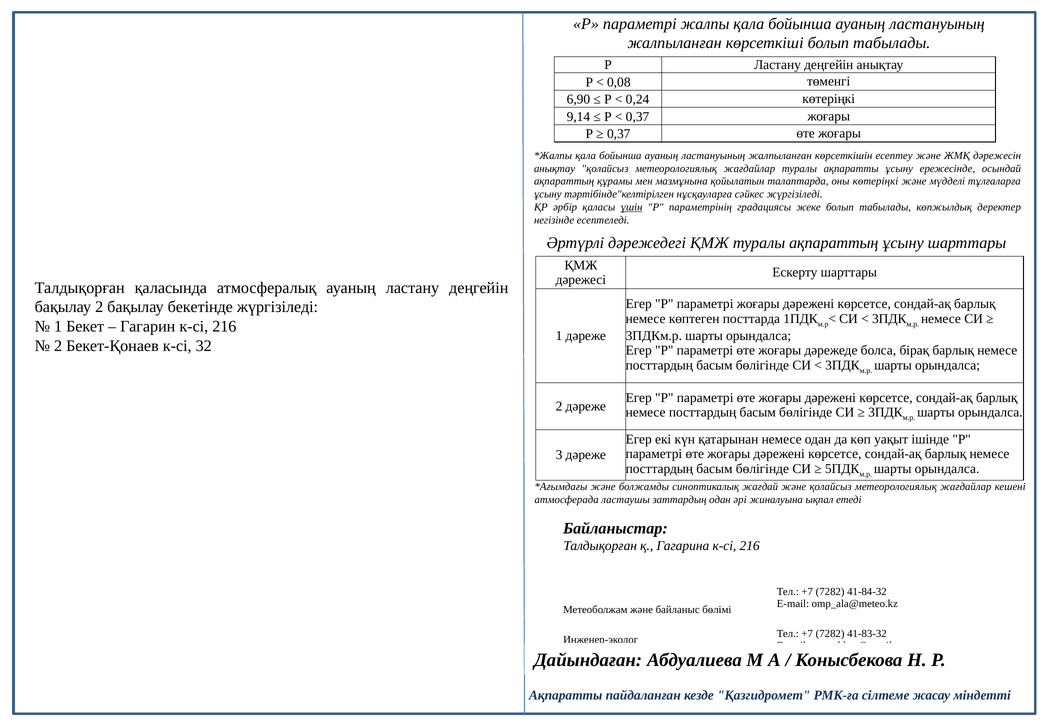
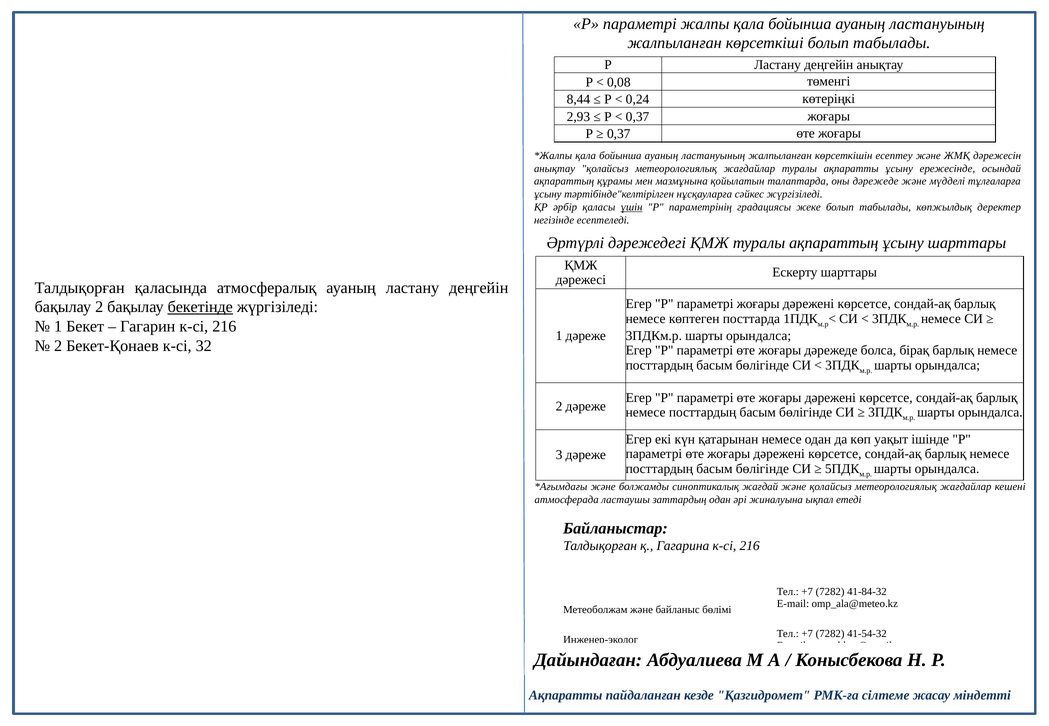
6,90: 6,90 -> 8,44 (578, 99)
9,14: 9,14 -> 2,93 (578, 117)
оны көтеріңкі: көтеріңкі -> дәрежеде (876, 181)
бекетінде underline: none -> present (200, 307)
41-83-32: 41-83-32 -> 41-54-32 (867, 634)
